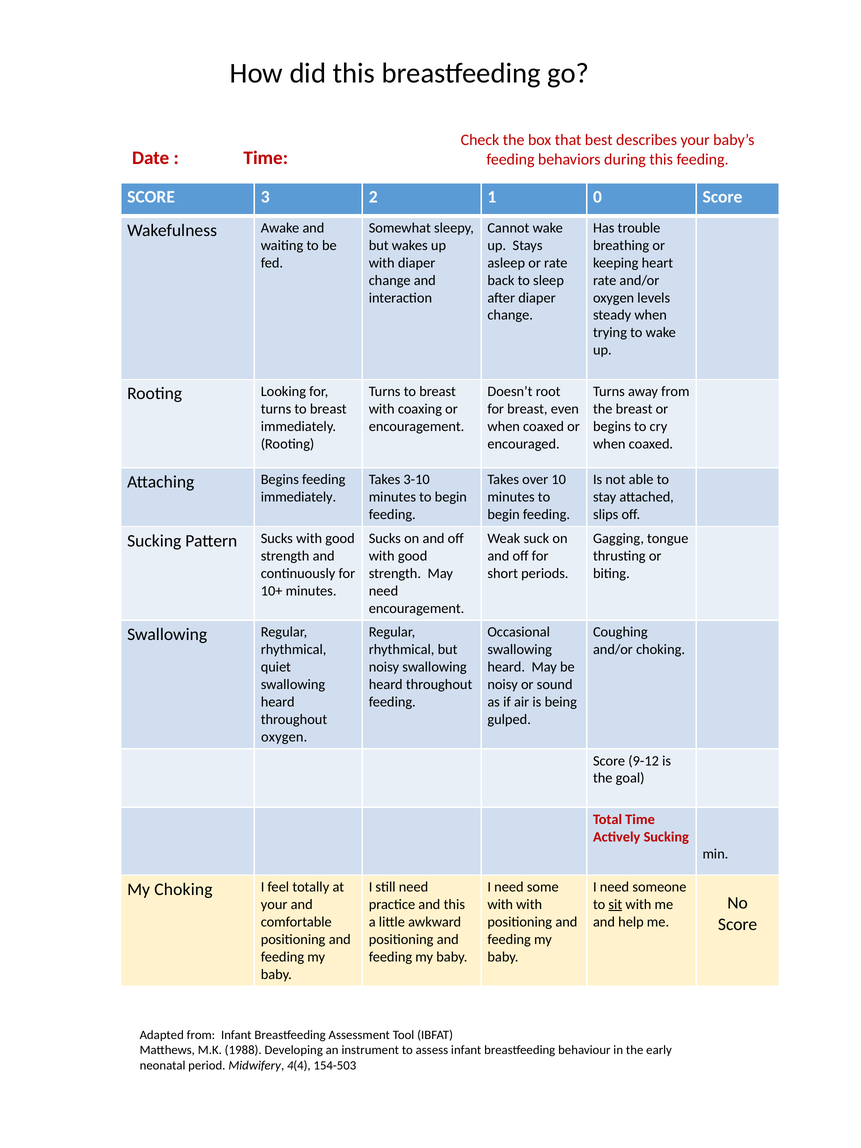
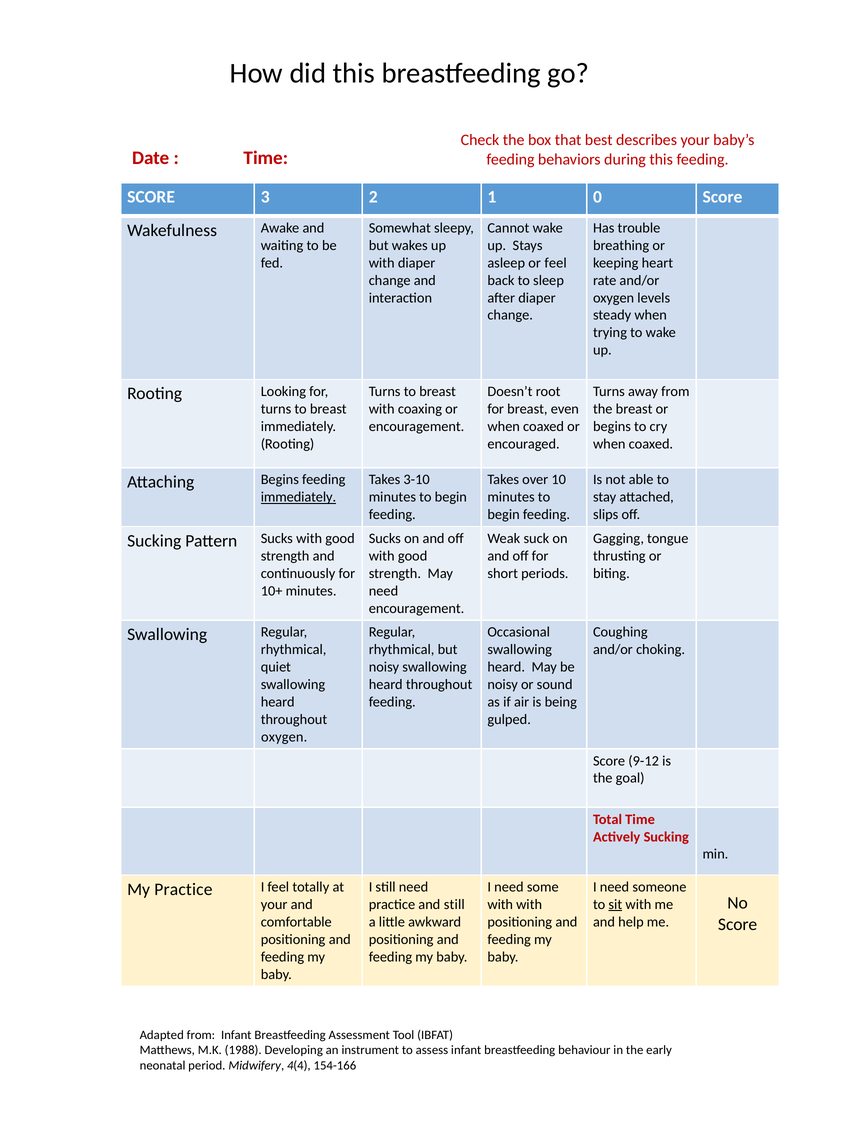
or rate: rate -> feel (556, 263)
immediately underline: none -> present (298, 497)
My Choking: Choking -> Practice (183, 889)
and this: this -> still (454, 904)
154-503: 154-503 -> 154-166 (335, 1066)
